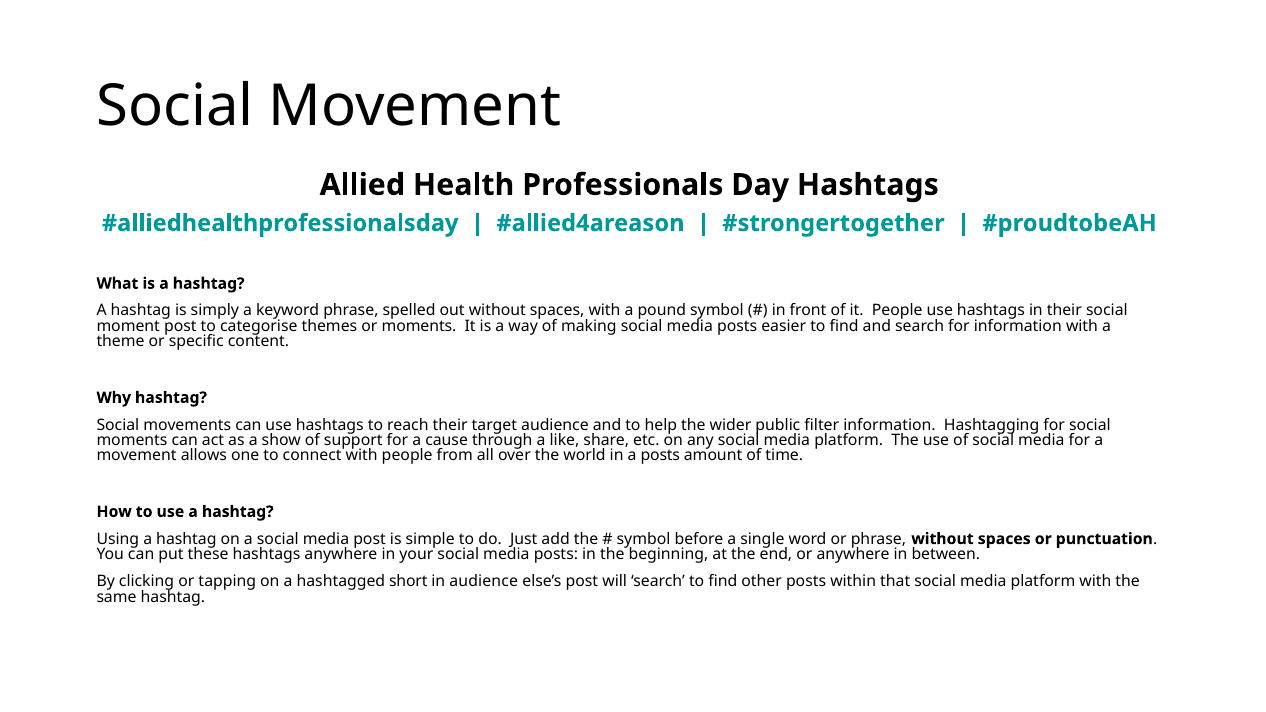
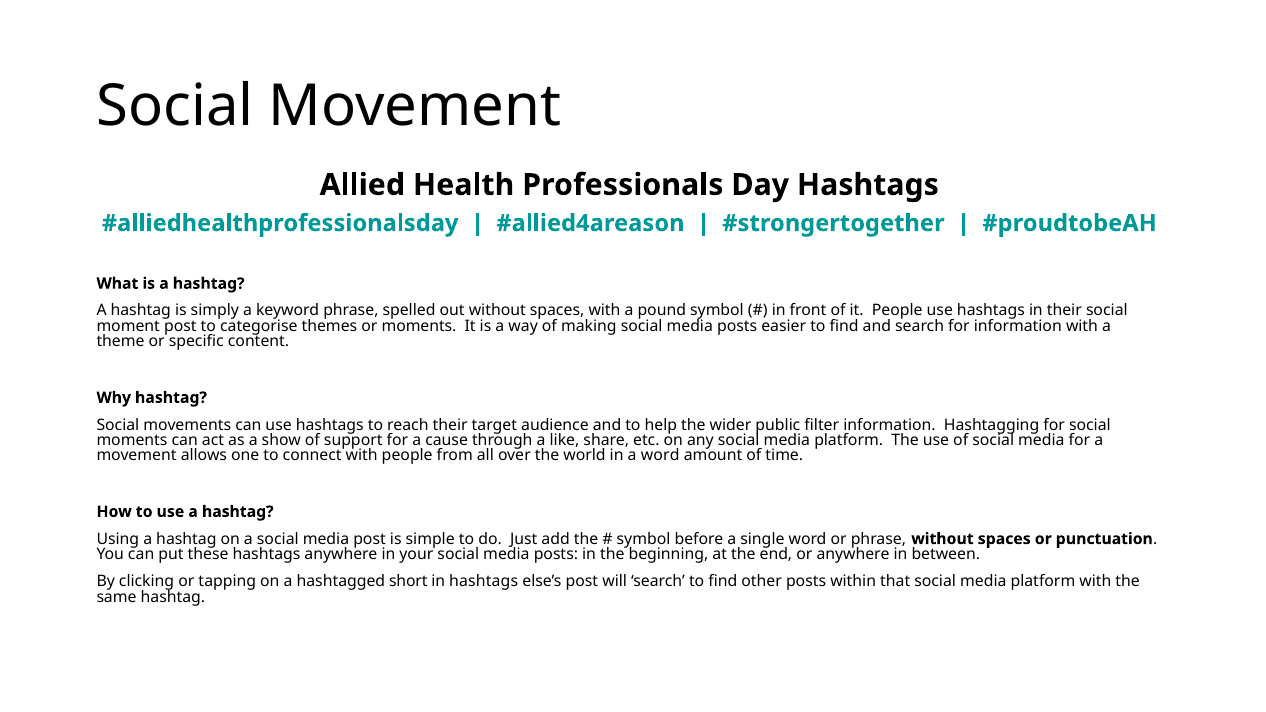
a posts: posts -> word (660, 456)
in audience: audience -> hashtags (484, 582)
